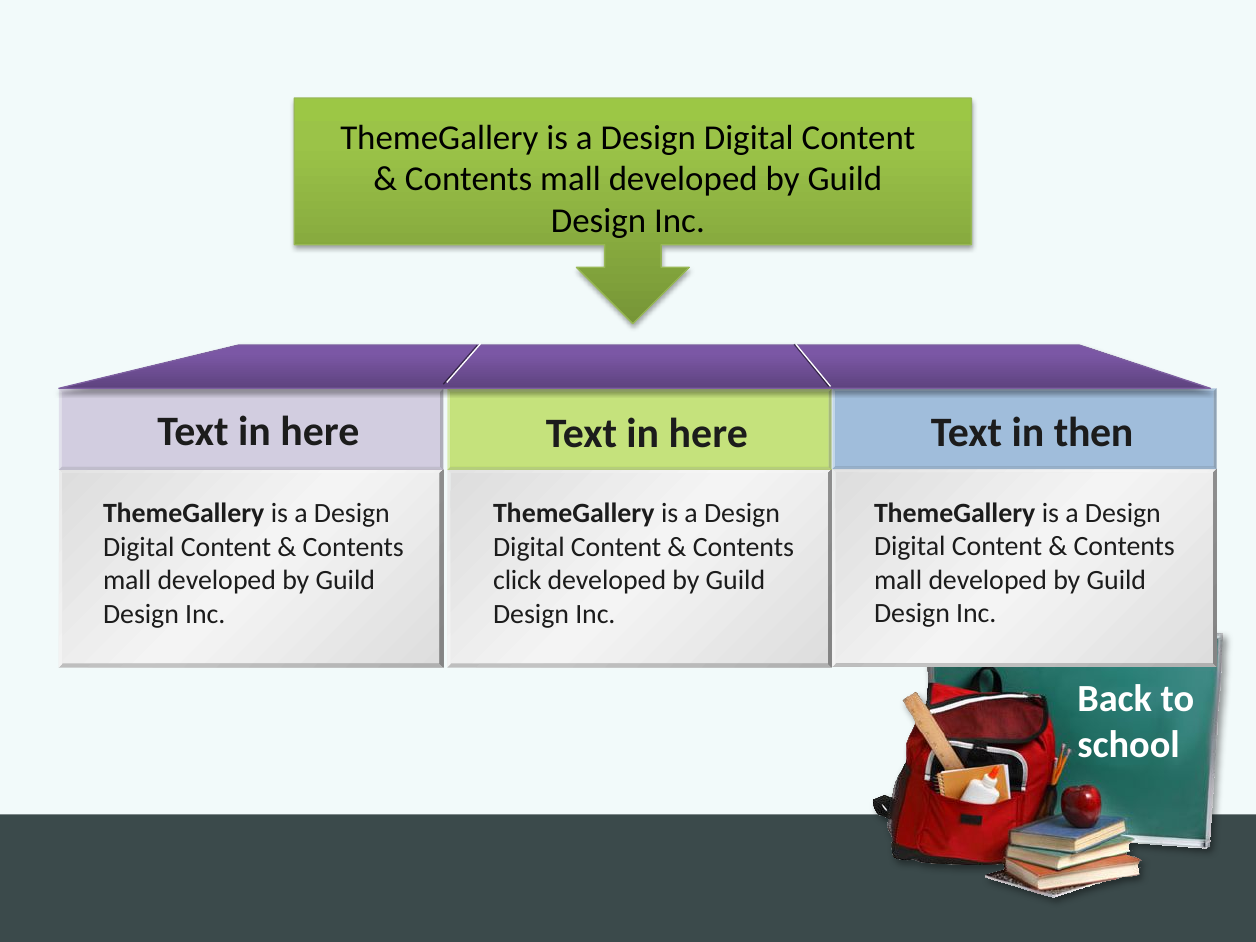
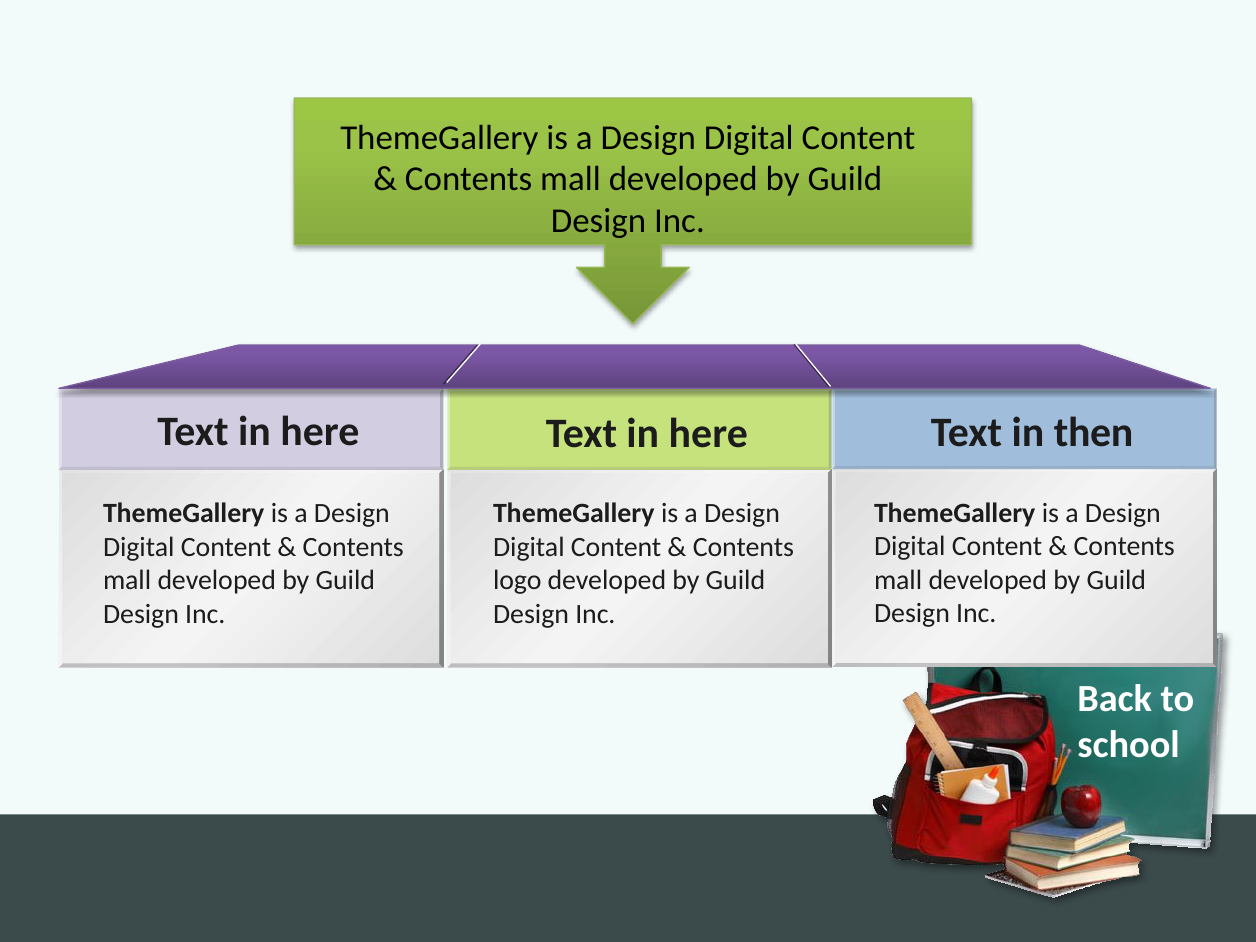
click: click -> logo (517, 581)
